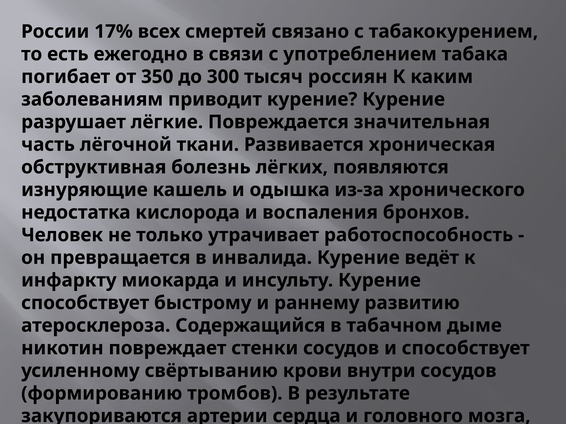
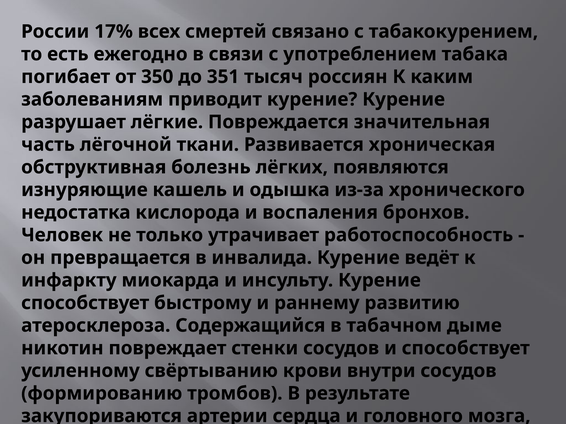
300: 300 -> 351 (223, 77)
